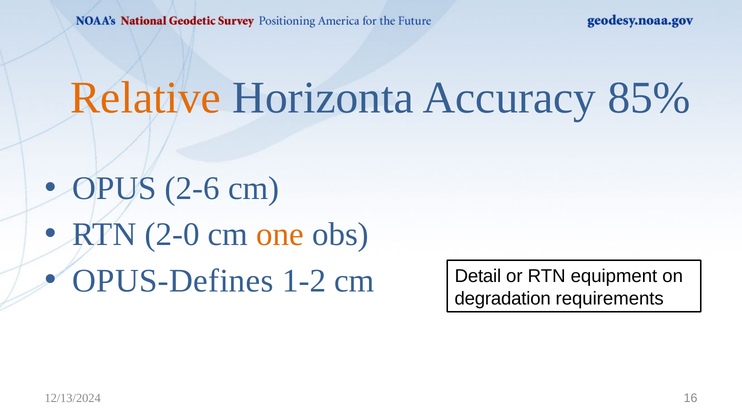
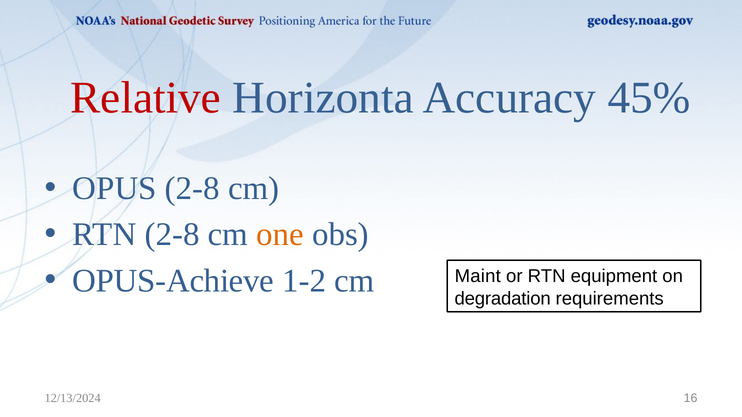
Relative colour: orange -> red (146, 98)
85%: 85% -> 45% (649, 98)
OPUS 2-6: 2-6 -> 2-8 (192, 189)
RTN 2-0: 2-0 -> 2-8 (172, 235)
OPUS-Defines: OPUS-Defines -> OPUS-Achieve (173, 281)
Detail: Detail -> Maint (478, 276)
